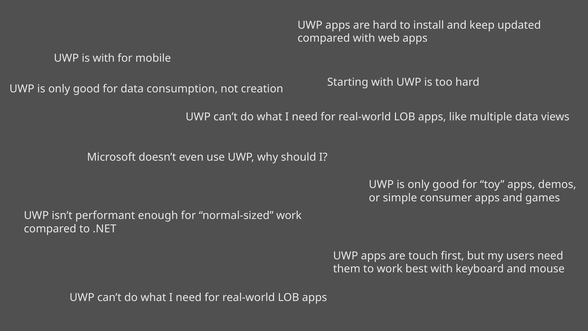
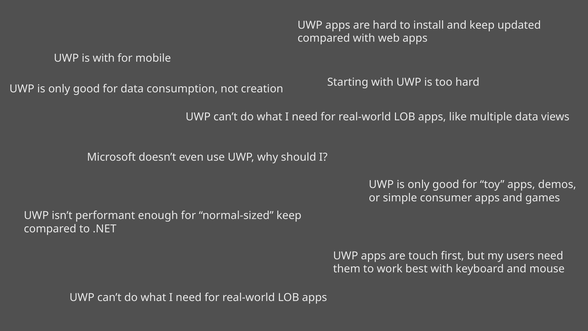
normal-sized work: work -> keep (289, 215)
